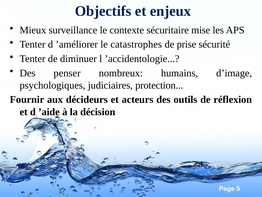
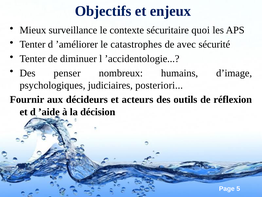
mise: mise -> quoi (201, 30)
prise: prise -> avec (186, 44)
protection: protection -> posteriori (159, 85)
